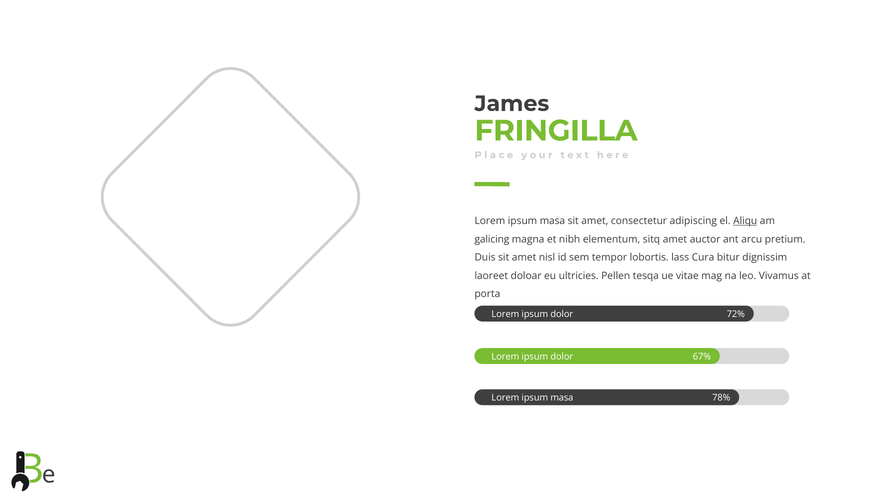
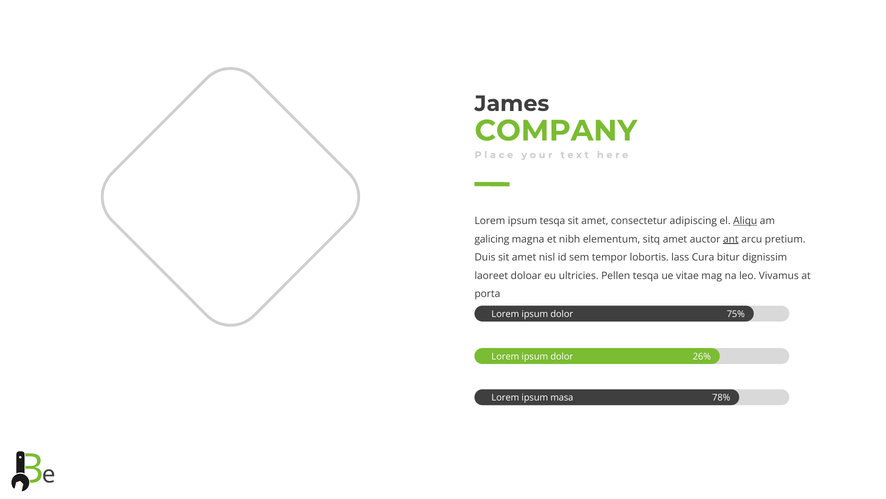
FRINGILLA: FRINGILLA -> COMPANY (556, 131)
masa: masa -> tesqa (552, 221)
ant underline: none -> present (731, 239)
72%: 72% -> 75% (736, 314)
67%: 67% -> 26% (702, 356)
